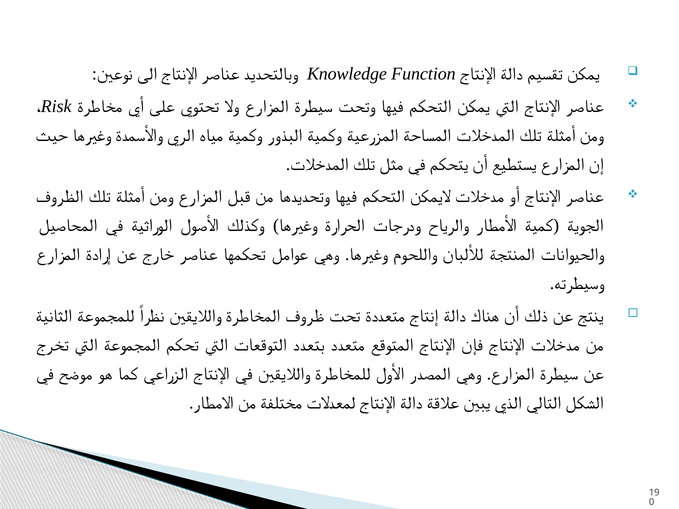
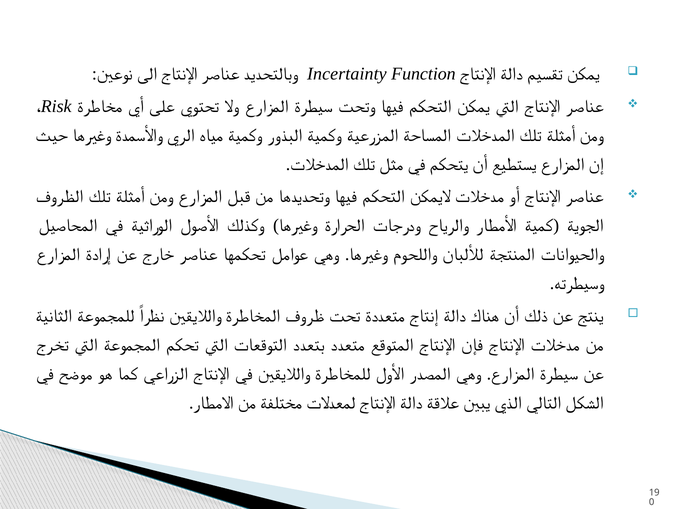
Knowledge: Knowledge -> Incertainty (347, 74)
